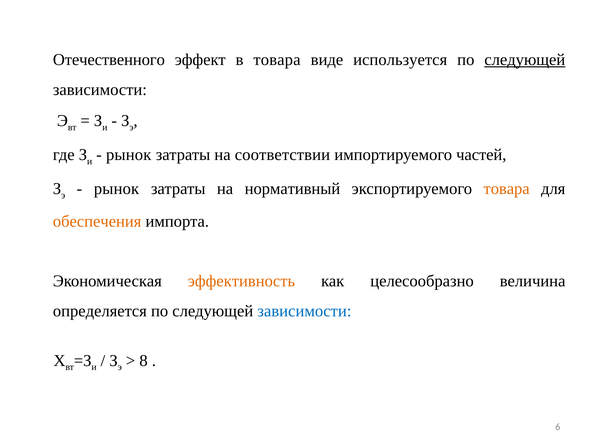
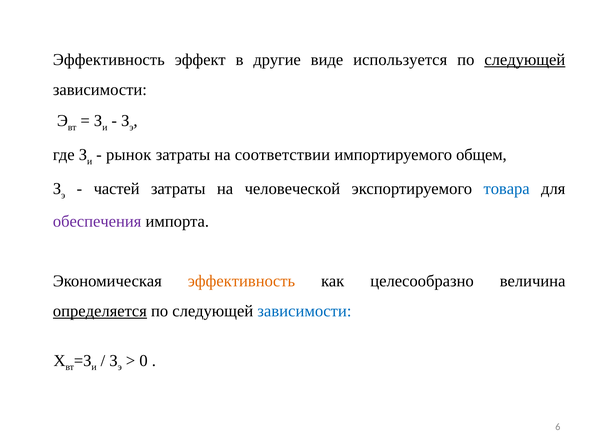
Отечественного: Отечественного -> Эффективность (109, 60)
в товара: товара -> другие (277, 60)
частей: частей -> общем (481, 155)
рынок: рынок -> частей (117, 189)
нормативный: нормативный -> человеческой (292, 189)
товара colour: orange -> blue (507, 189)
обеспечения colour: orange -> purple (97, 221)
определяется underline: none -> present (100, 311)
8: 8 -> 0 (144, 361)
